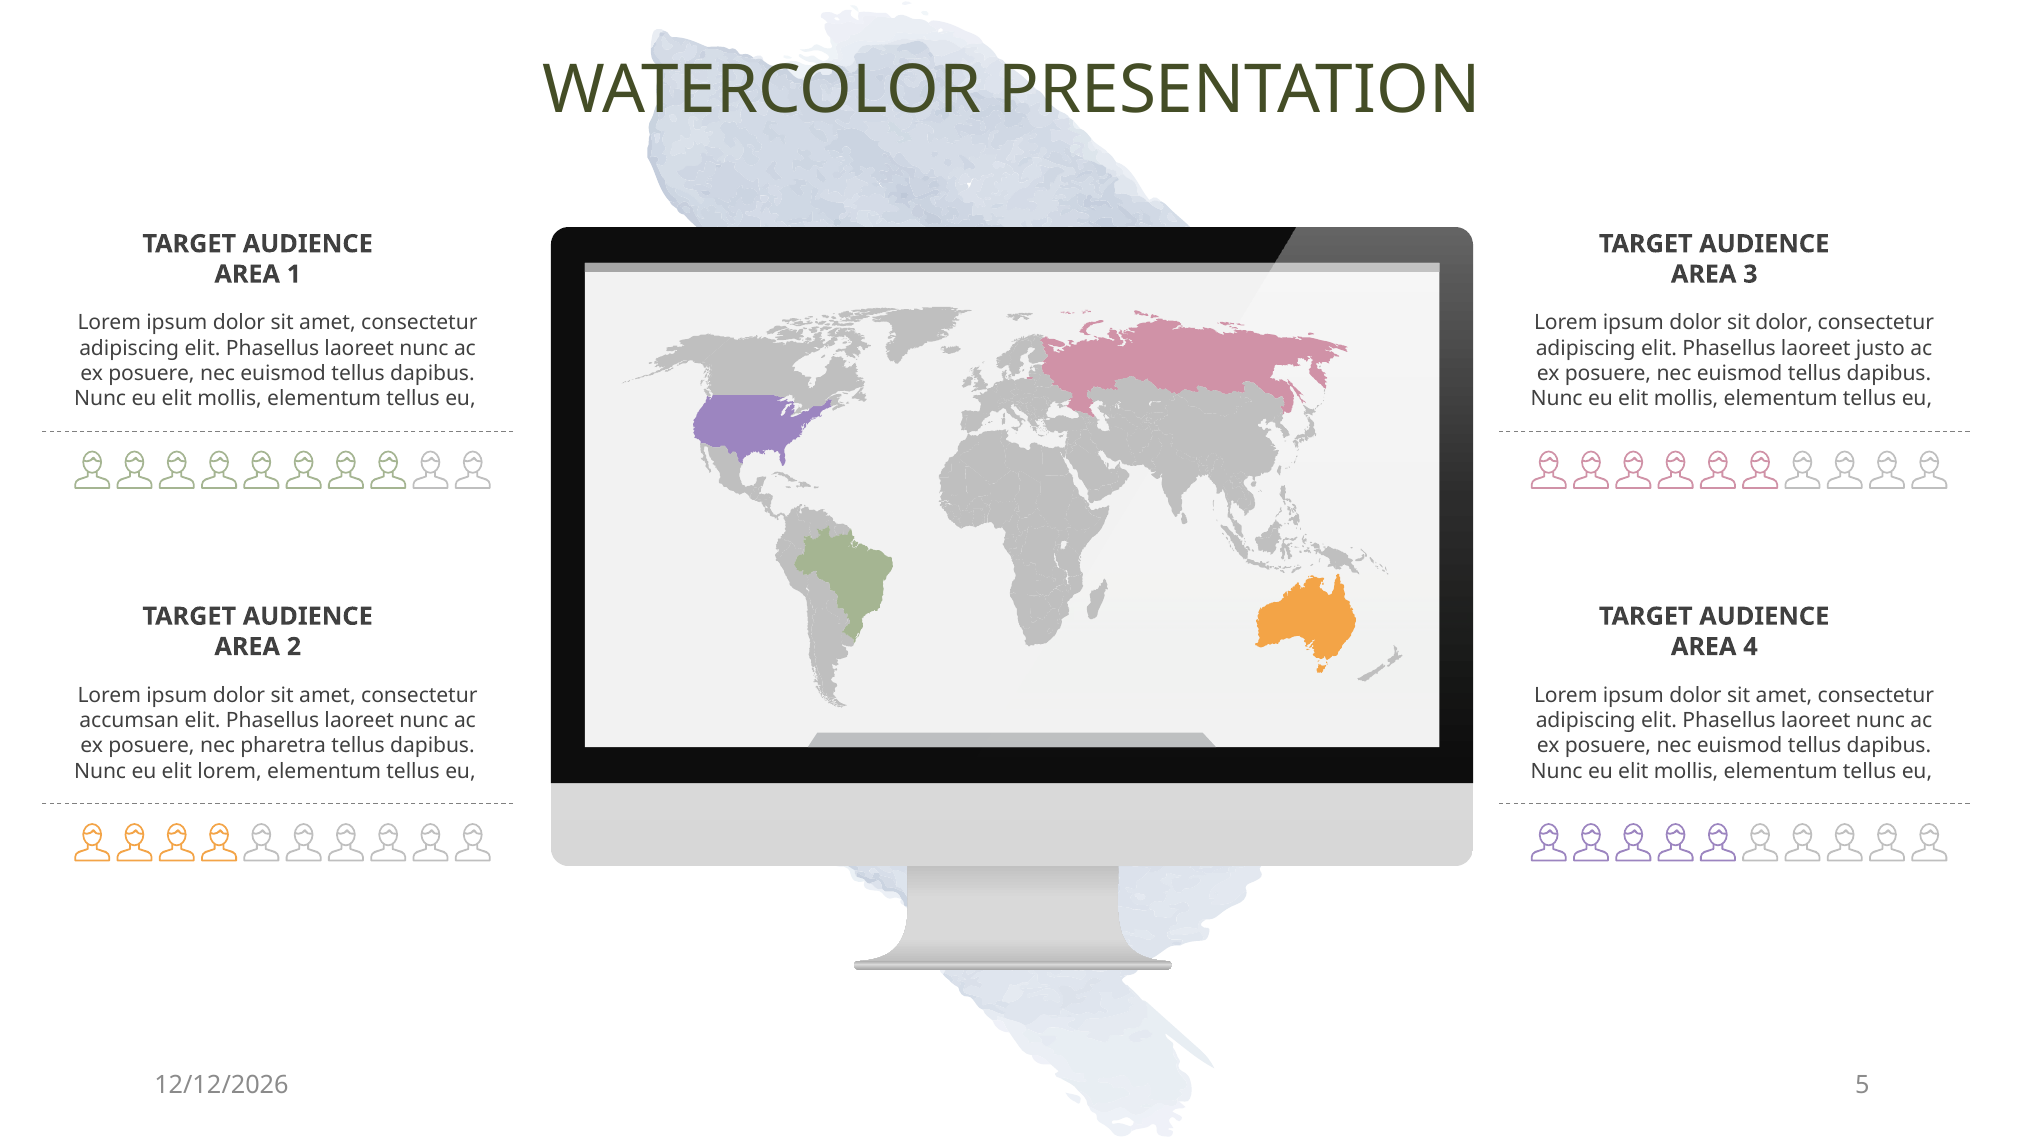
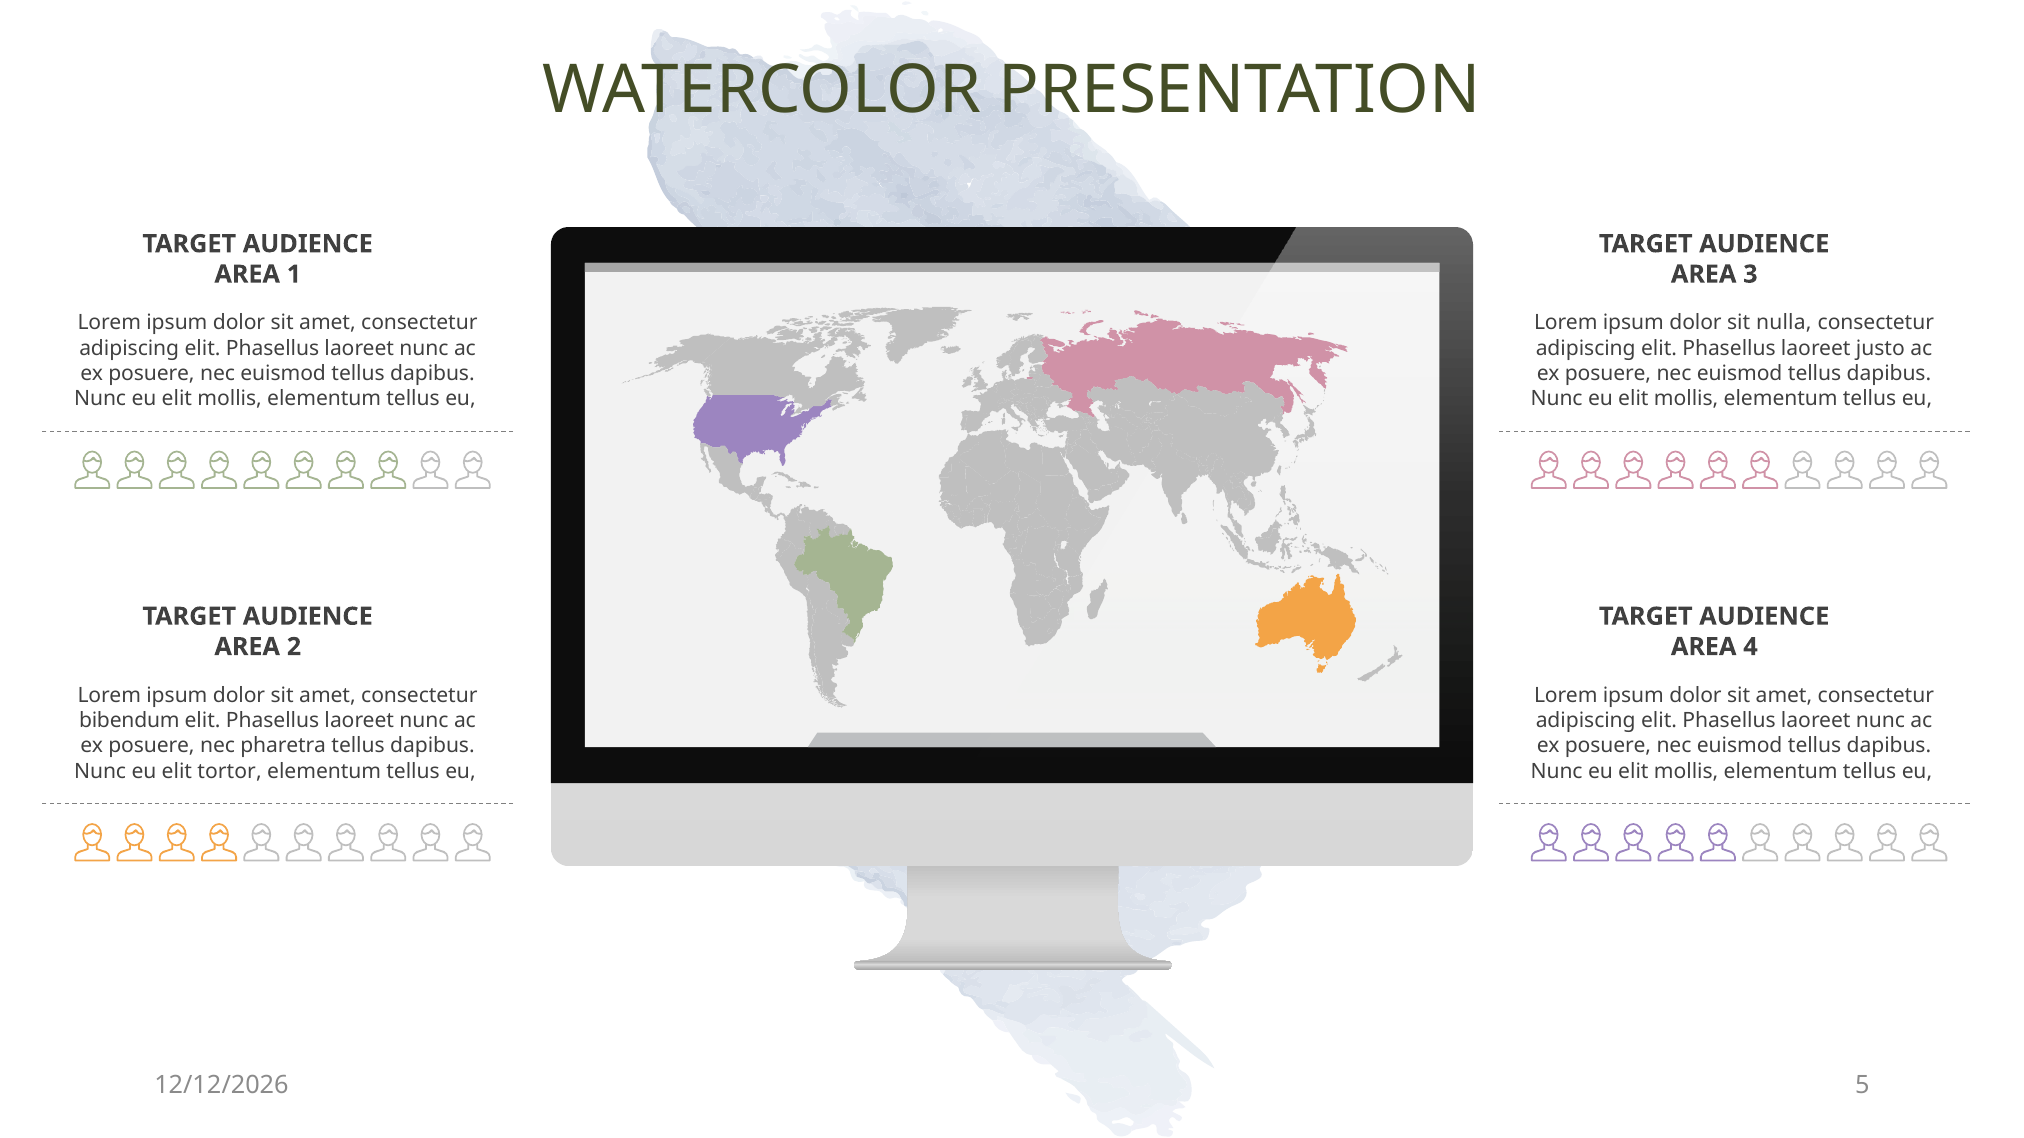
sit dolor: dolor -> nulla (1784, 323)
accumsan: accumsan -> bibendum (129, 721)
elit lorem: lorem -> tortor (230, 772)
